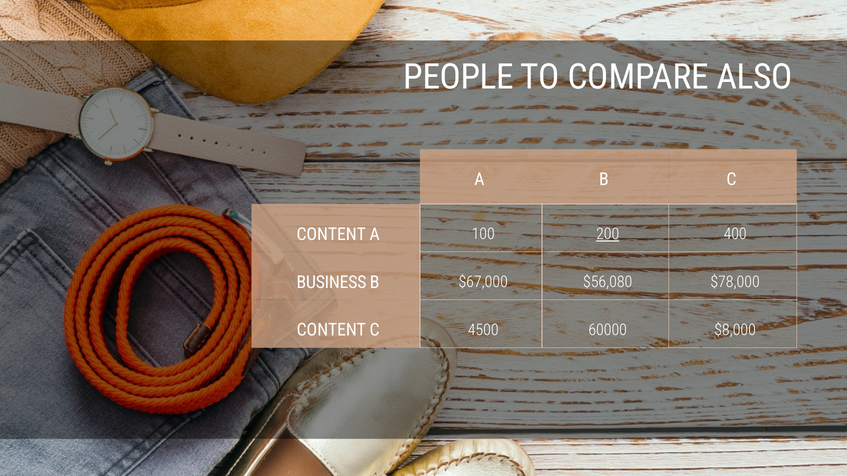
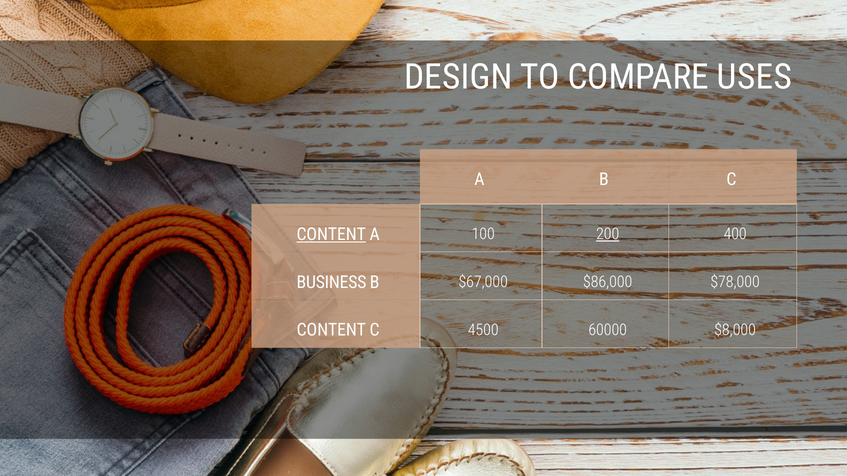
PEOPLE: PEOPLE -> DESIGN (458, 77)
ALSO: ALSO -> USES (754, 77)
CONTENT underline: none -> present (331, 234)
$56,080: $56,080 -> $86,000 (608, 282)
